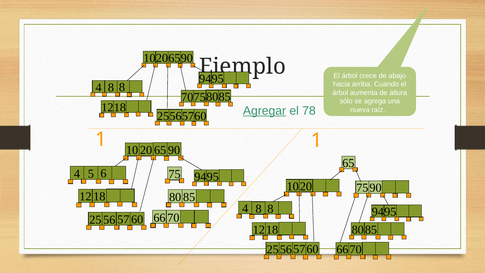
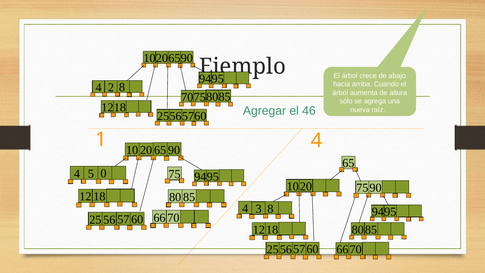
8: 8 -> 2 (111, 87)
Agregar underline: present -> none (264, 111)
78: 78 -> 46 (309, 111)
1 1: 1 -> 4 (316, 140)
6: 6 -> 0 (103, 173)
8: 8 -> 3 (259, 209)
